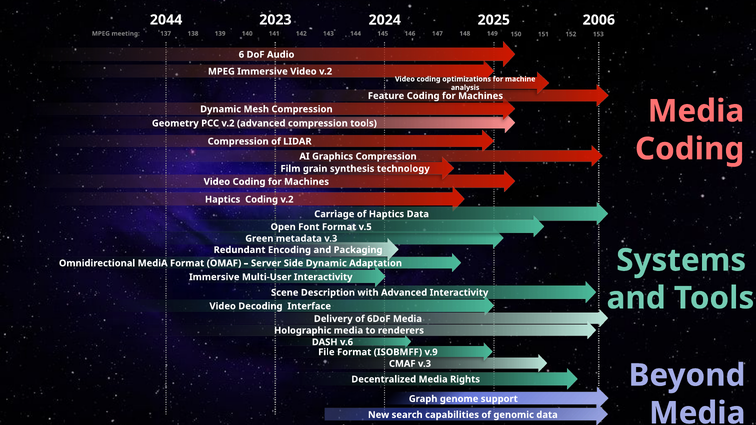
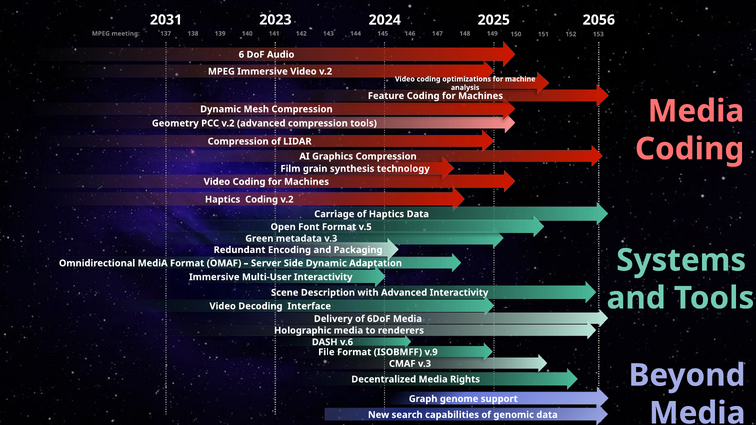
2044: 2044 -> 2031 (166, 20)
2006: 2006 -> 2056 (599, 20)
